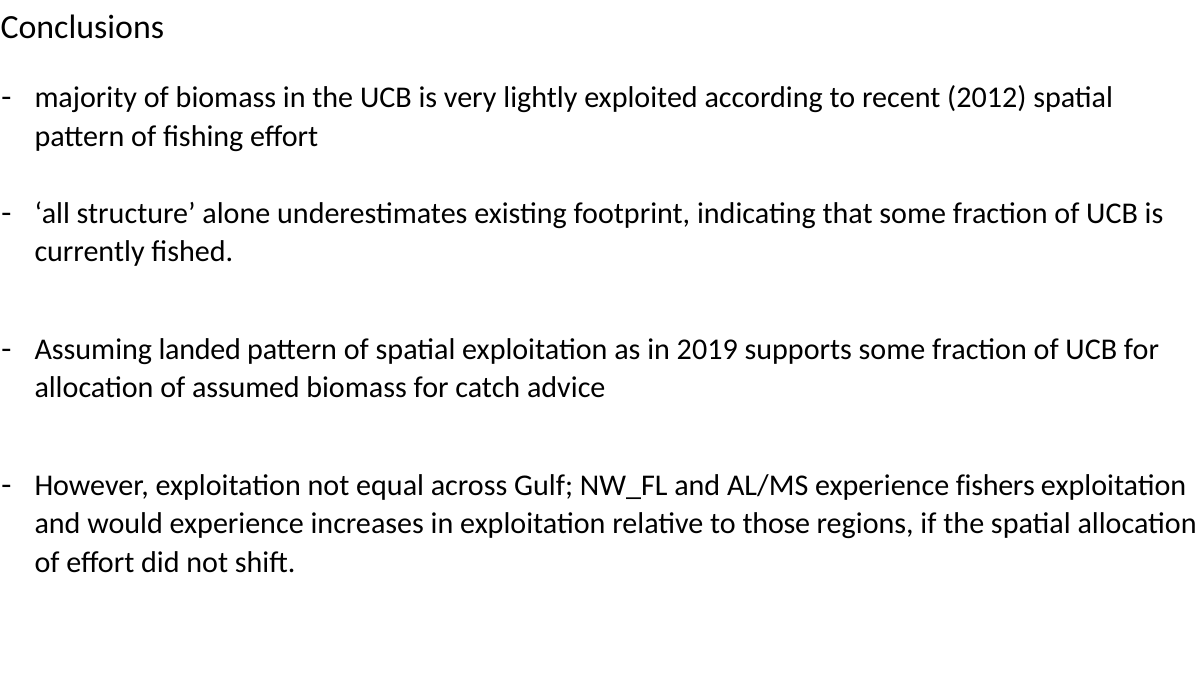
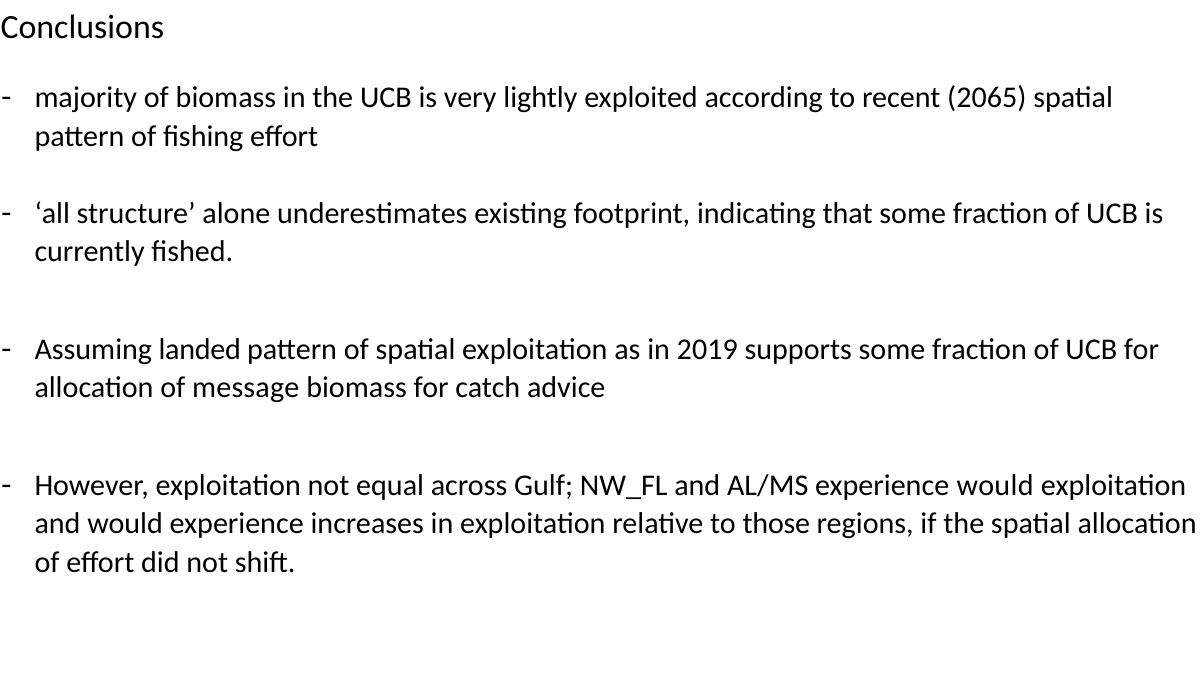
2012: 2012 -> 2065 (987, 97)
assumed: assumed -> message (246, 388)
experience fishers: fishers -> would (995, 485)
